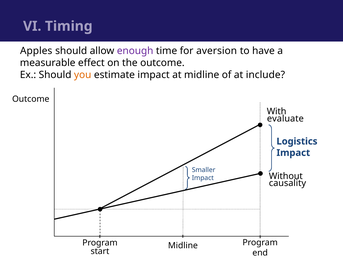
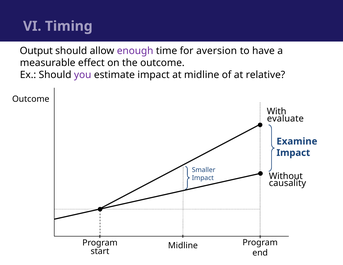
Apples: Apples -> Output (36, 51)
you colour: orange -> purple (83, 75)
include: include -> relative (265, 75)
Logistics: Logistics -> Examine (297, 141)
